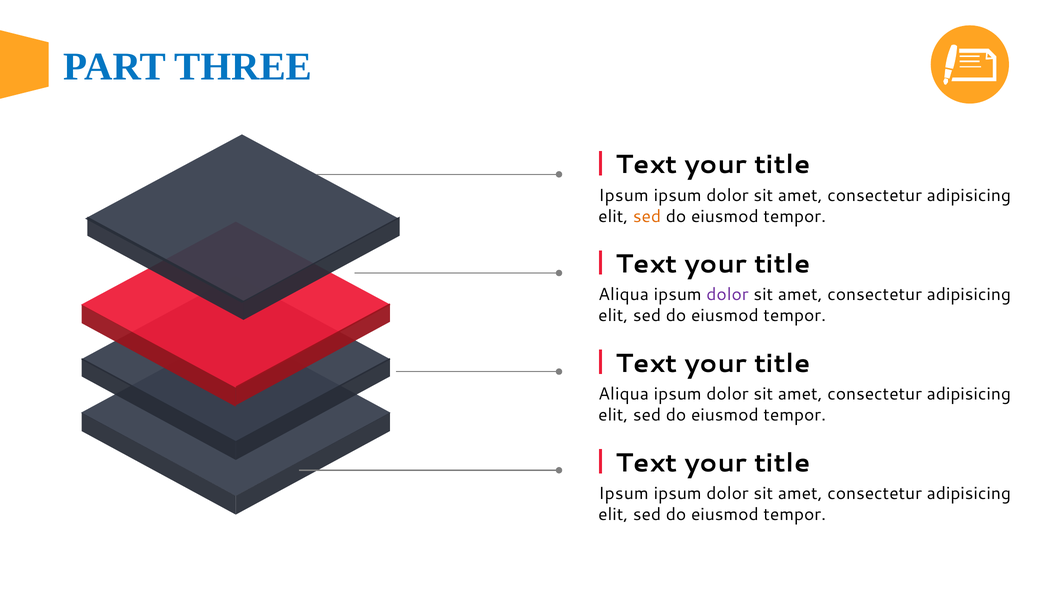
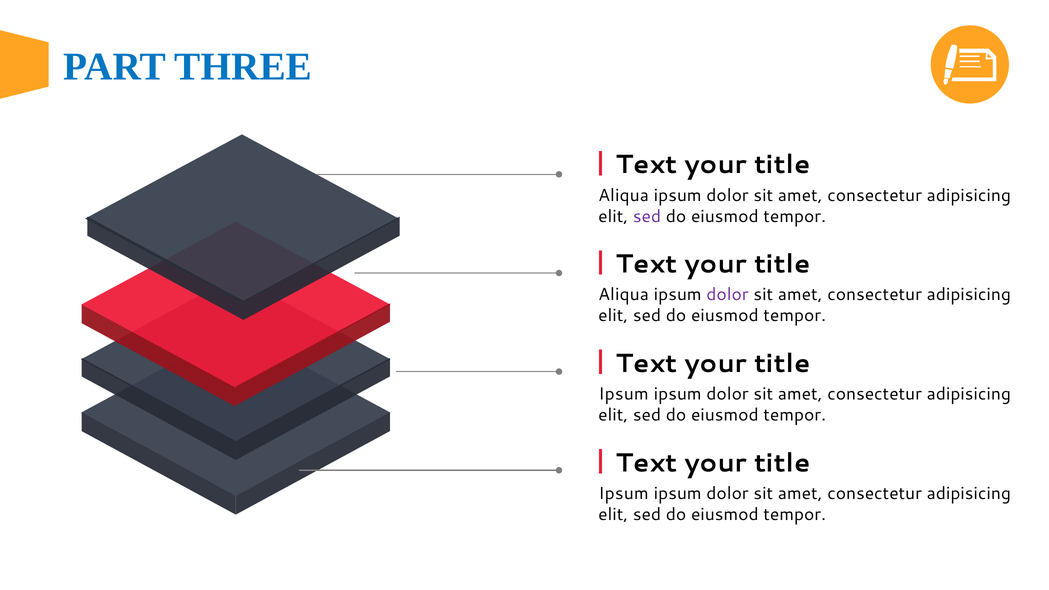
Ipsum: Ipsum -> Aliqua (624, 195)
sed colour: orange -> purple (647, 216)
Aliqua: Aliqua -> Ipsum (624, 394)
